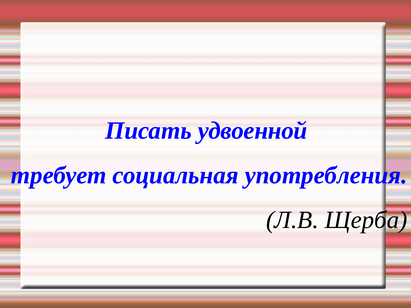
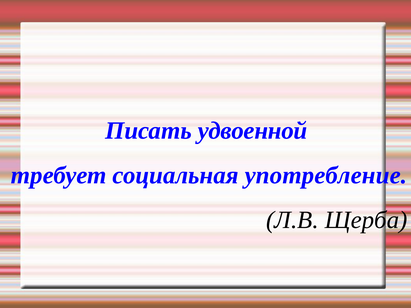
употребления: употребления -> употребление (326, 175)
